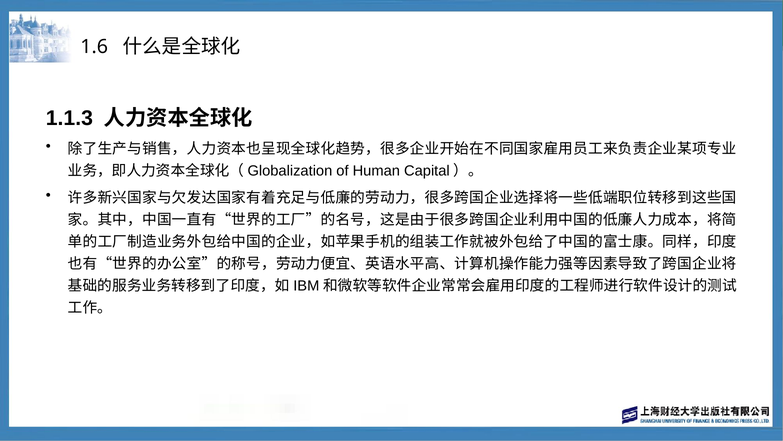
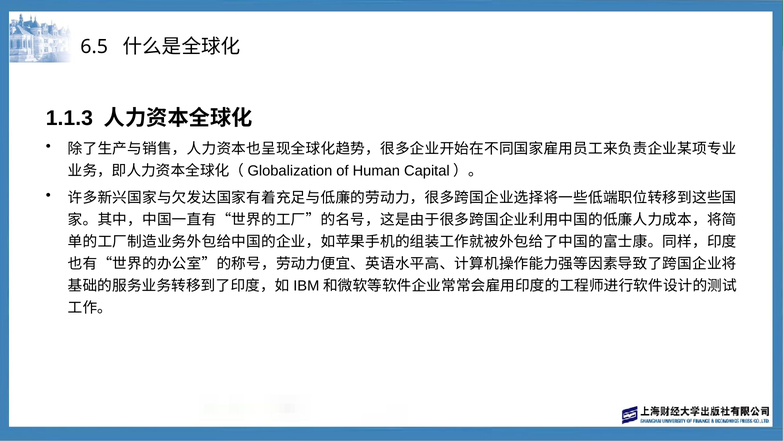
1.6: 1.6 -> 6.5 (94, 47)
